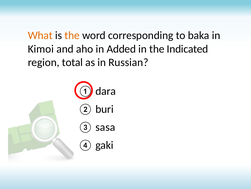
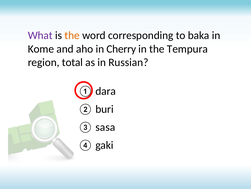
What colour: orange -> purple (40, 35)
Kimoi: Kimoi -> Kome (41, 49)
Added: Added -> Cherry (121, 49)
Indicated: Indicated -> Tempura (187, 49)
